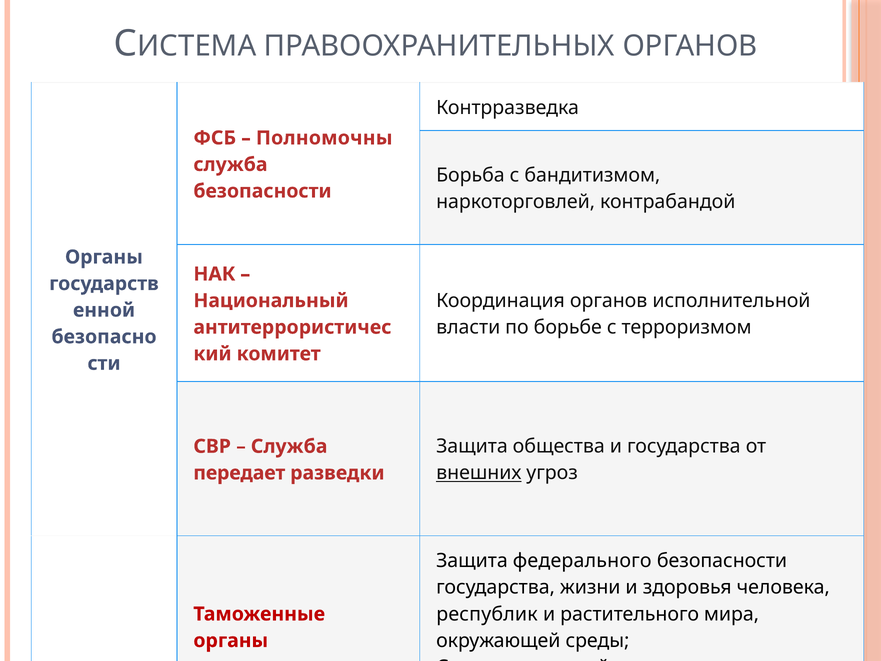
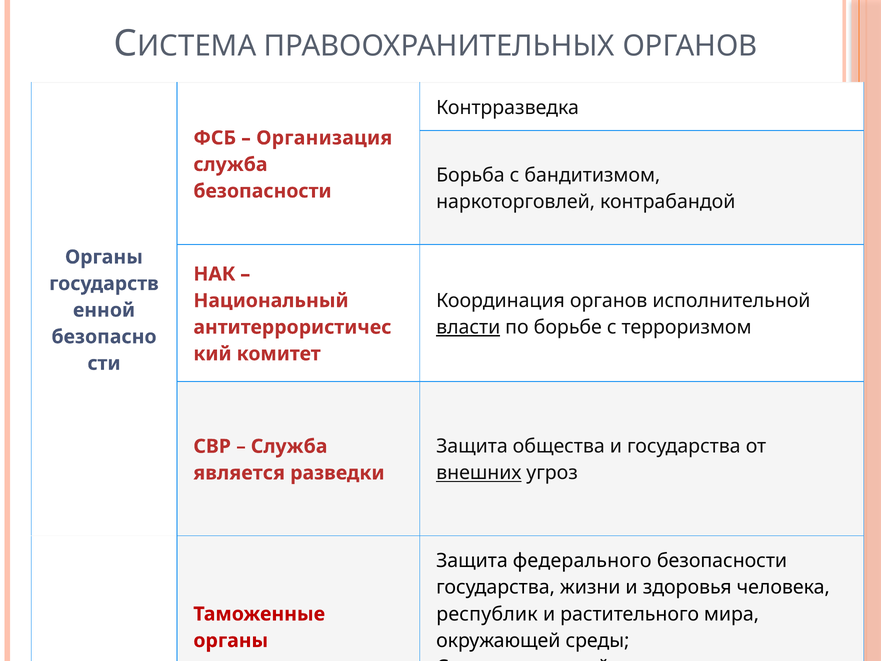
Полномочны: Полномочны -> Организация (324, 138)
власти underline: none -> present (468, 327)
передает: передает -> является (239, 473)
